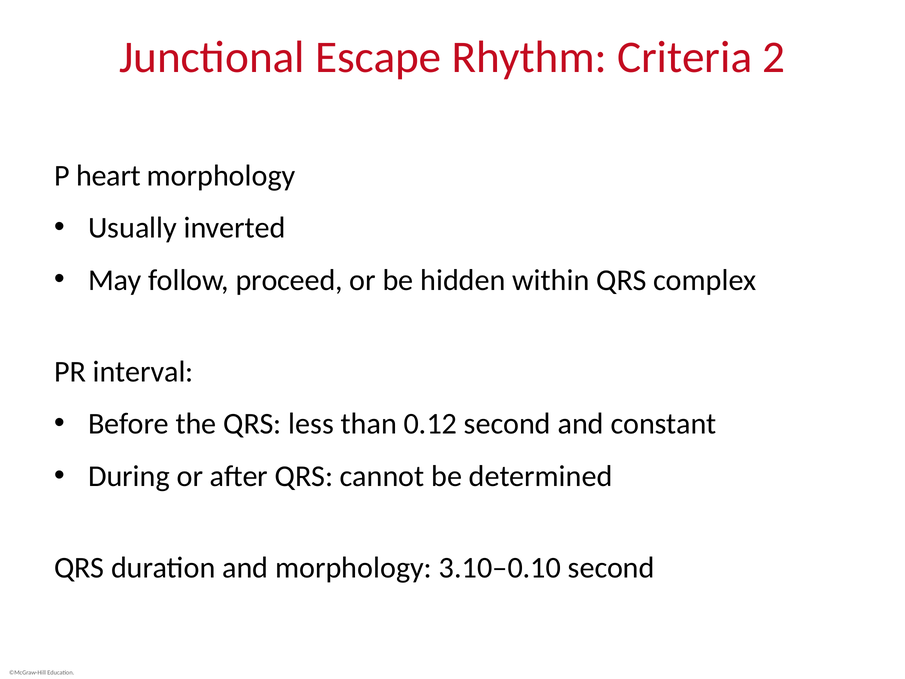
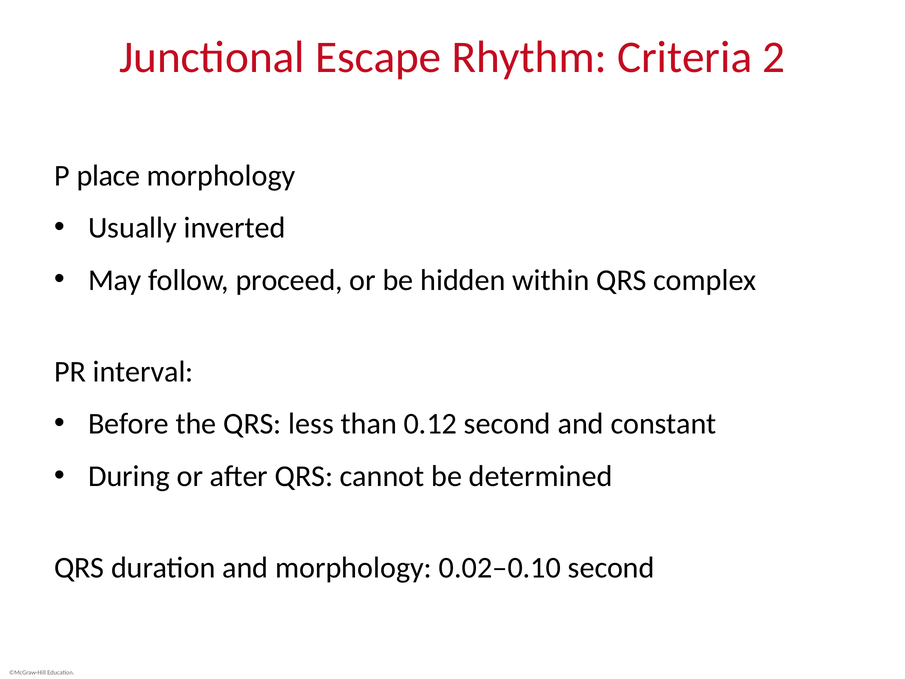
heart: heart -> place (108, 175)
3.10‒0.10: 3.10‒0.10 -> 0.02‒0.10 (500, 568)
